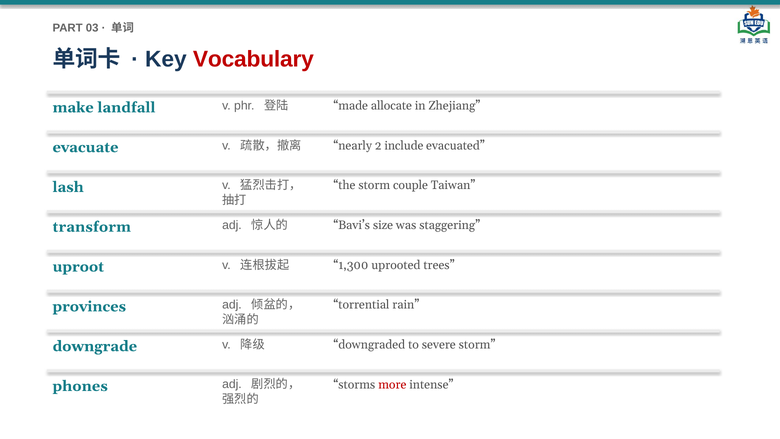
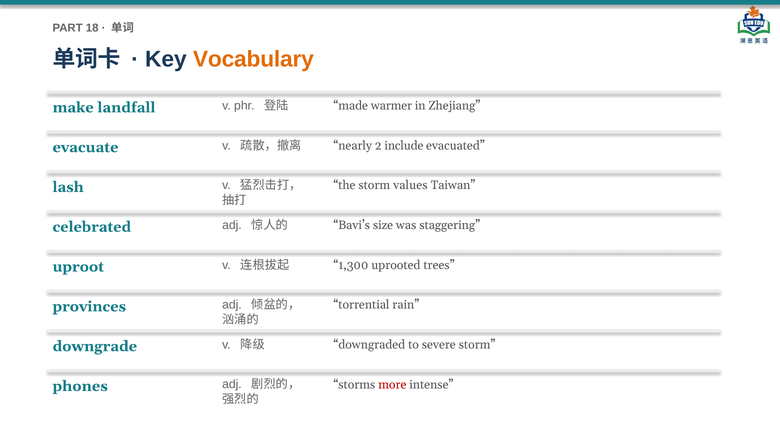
03: 03 -> 18 (92, 28)
Vocabulary colour: red -> orange (253, 59)
allocate: allocate -> warmer (391, 106)
couple: couple -> values (410, 185)
transform: transform -> celebrated (92, 227)
